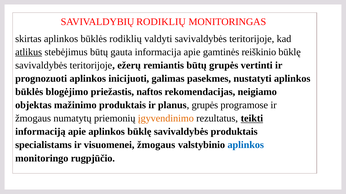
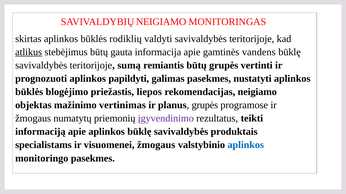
SAVIVALDYBIŲ RODIKLIŲ: RODIKLIŲ -> NEIGIAMO (161, 22)
reiškinio: reiškinio -> vandens (259, 52)
ežerų: ežerų -> sumą (129, 65)
inicijuoti: inicijuoti -> papildyti (129, 79)
naftos: naftos -> liepos (149, 92)
mažinimo produktais: produktais -> vertinimas (122, 105)
įgyvendinimo colour: orange -> purple (166, 119)
teikti underline: present -> none (252, 119)
monitoringo rugpjūčio: rugpjūčio -> pasekmes (93, 159)
